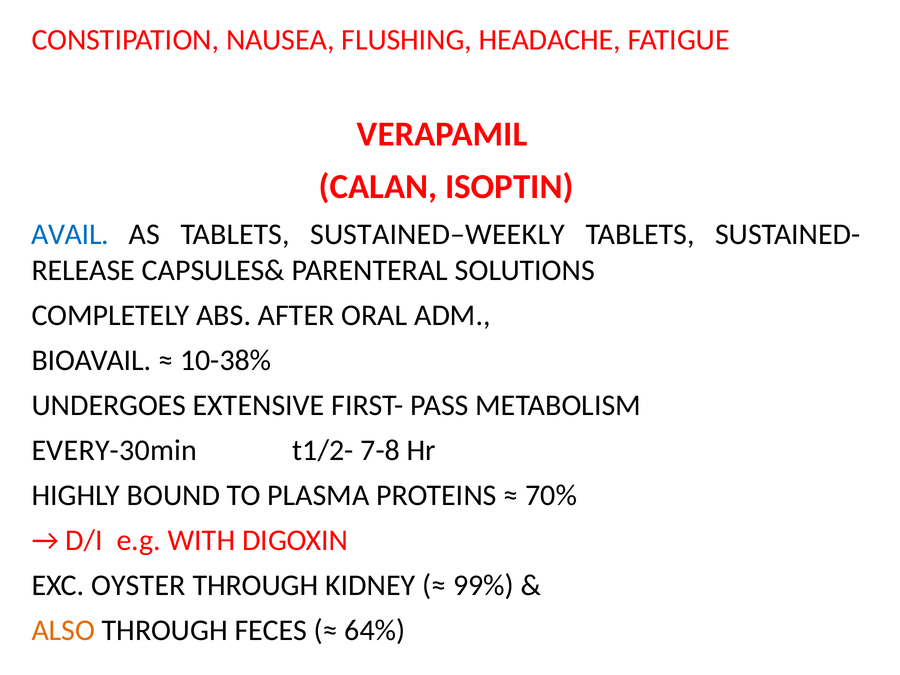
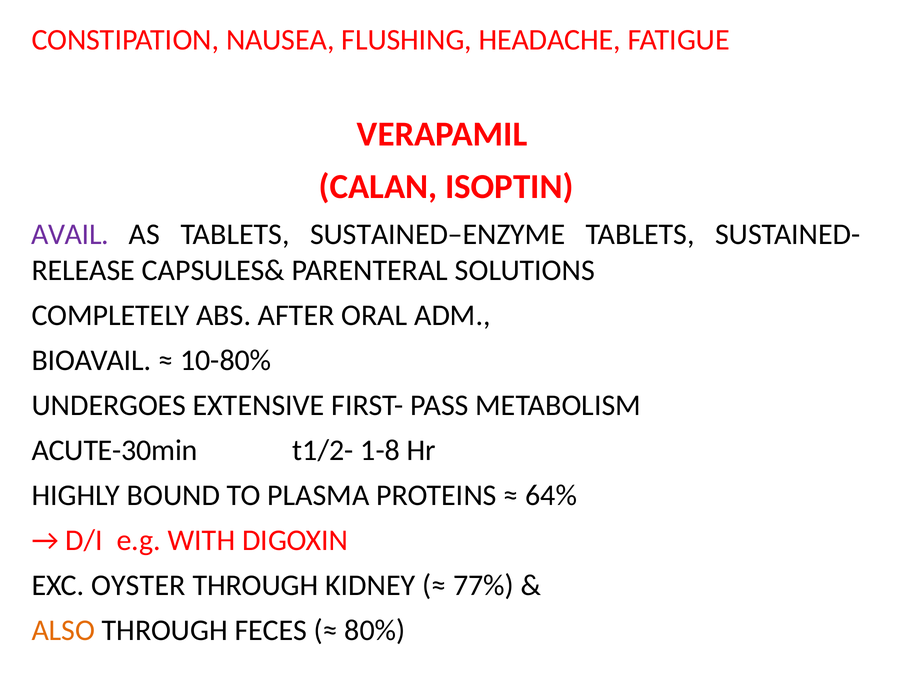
AVAIL colour: blue -> purple (70, 234)
SUSTAINED–WEEKLY: SUSTAINED–WEEKLY -> SUSTAINED–ENZYME (438, 234)
10-38%: 10-38% -> 10-80% (226, 360)
EVERY-30min: EVERY-30min -> ACUTE-30min (115, 450)
7-8: 7-8 -> 1-8 (380, 450)
70%: 70% -> 64% (551, 495)
99%: 99% -> 77% (484, 585)
64%: 64% -> 80% (375, 630)
